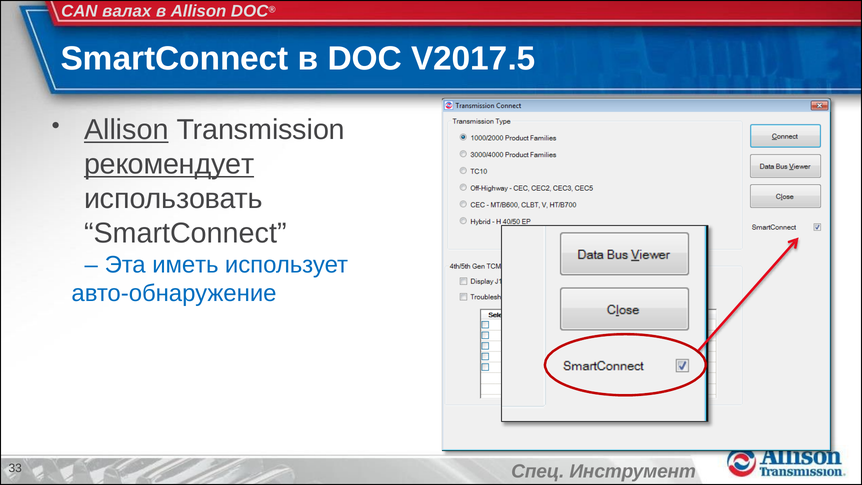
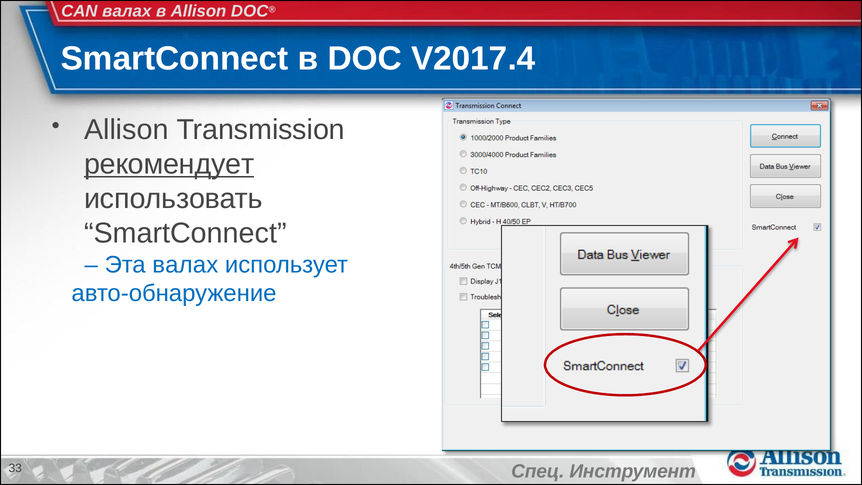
V2017.5: V2017.5 -> V2017.4 (473, 59)
Allison underline: present -> none (126, 130)
Эта иметь: иметь -> валах (185, 265)
